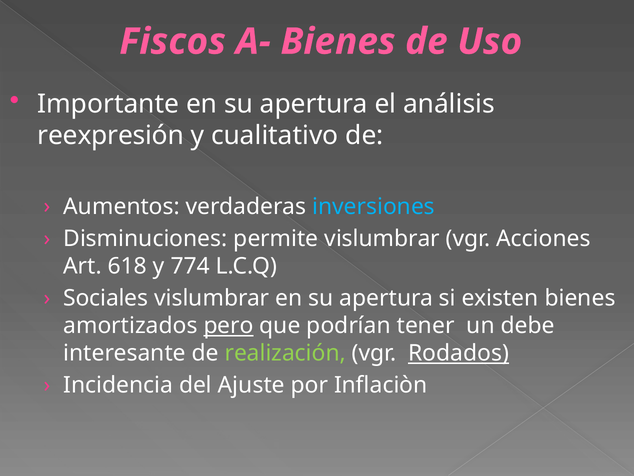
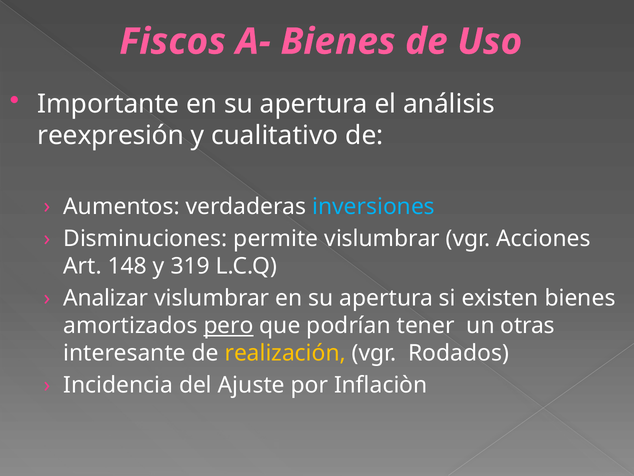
618: 618 -> 148 (127, 266)
774: 774 -> 319 (190, 266)
Sociales: Sociales -> Analizar (106, 298)
debe: debe -> otras (528, 325)
realización colour: light green -> yellow (285, 353)
Rodados underline: present -> none (459, 353)
